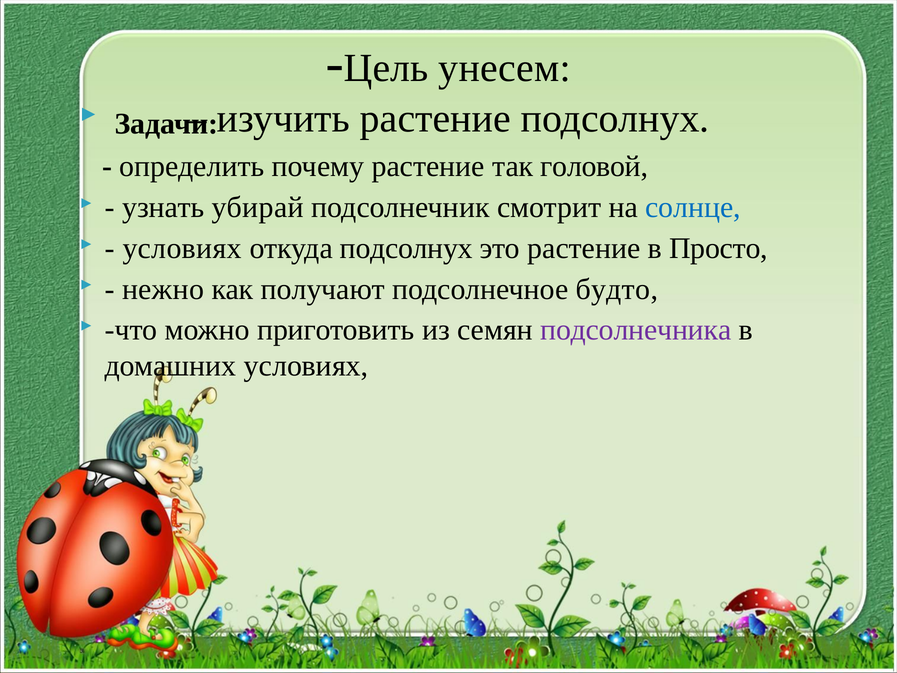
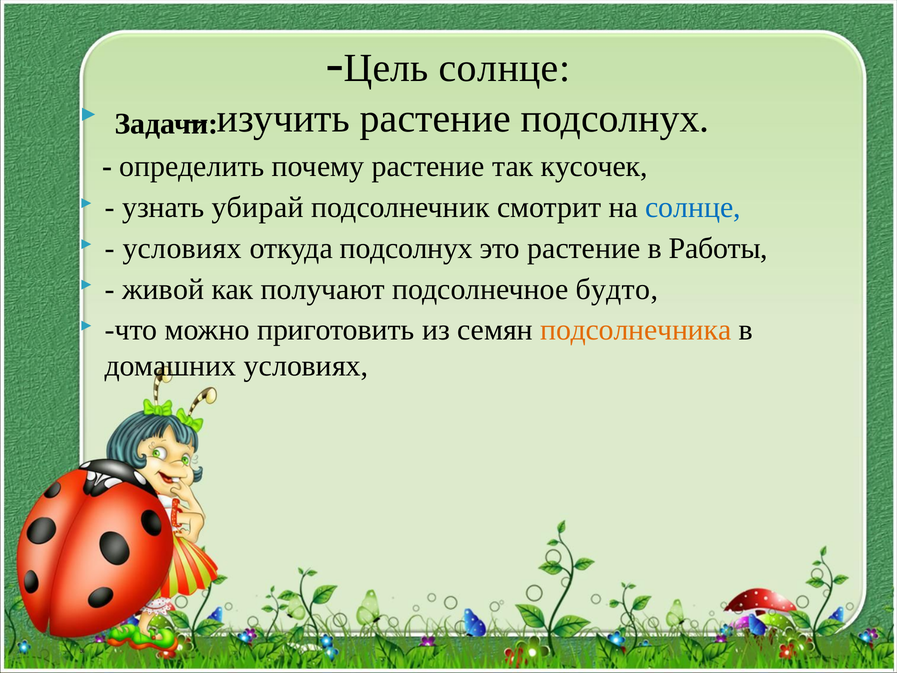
Цель унесем: унесем -> солнце (504, 68)
головой: головой -> кусочек (594, 166)
Просто: Просто -> Работы (718, 248)
нежно: нежно -> живой (163, 289)
подсолнечника colour: purple -> orange (636, 330)
